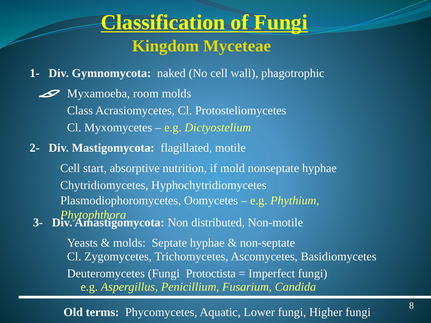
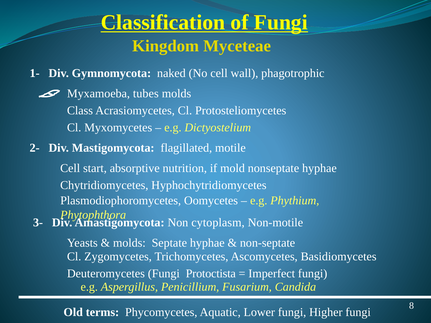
room: room -> tubes (146, 94)
distributed: distributed -> cytoplasm (218, 223)
